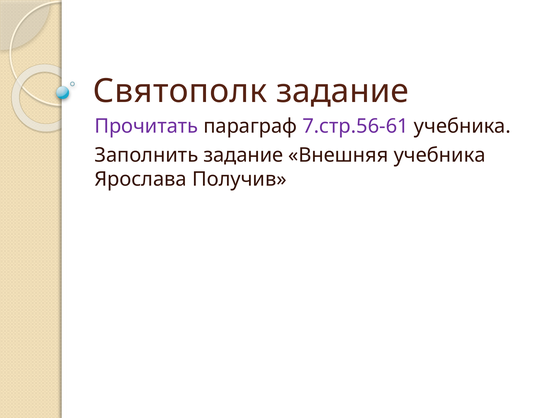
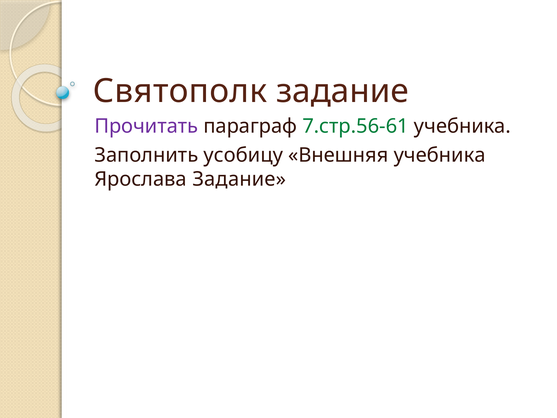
7.стр.56-61 colour: purple -> green (356, 126)
Заполнить задание: задание -> усобицу (243, 155)
Ярослава Получив: Получив -> Задание (239, 179)
